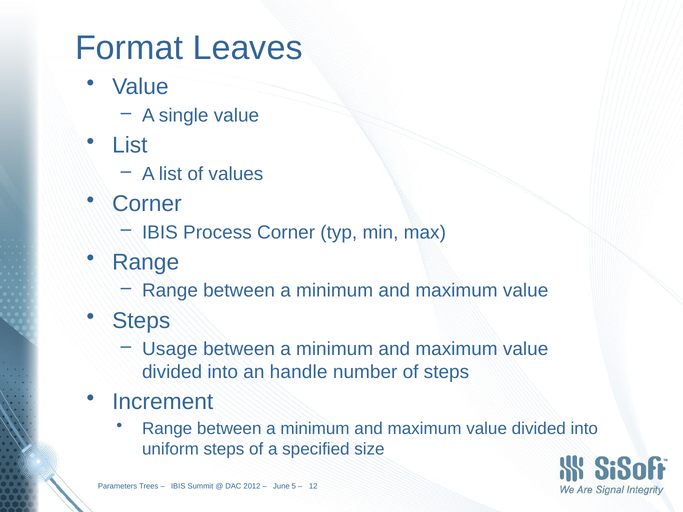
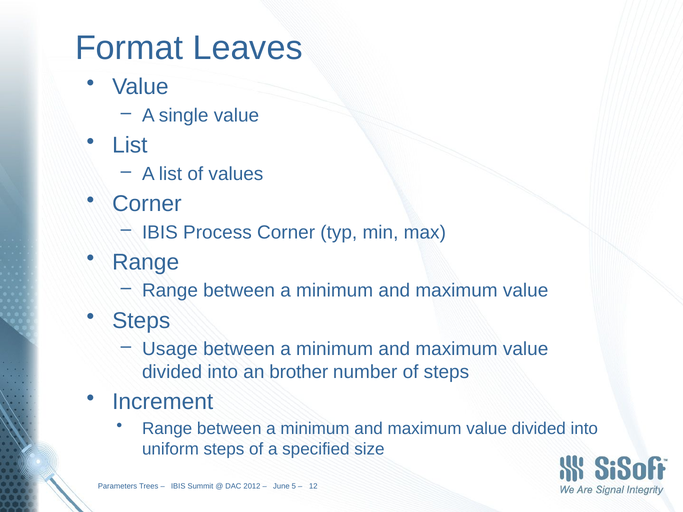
handle: handle -> brother (299, 372)
